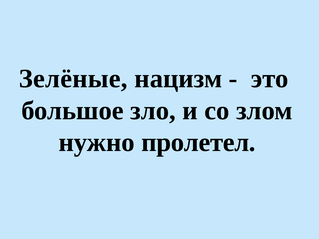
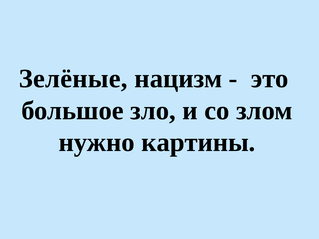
пролетел: пролетел -> картины (198, 143)
